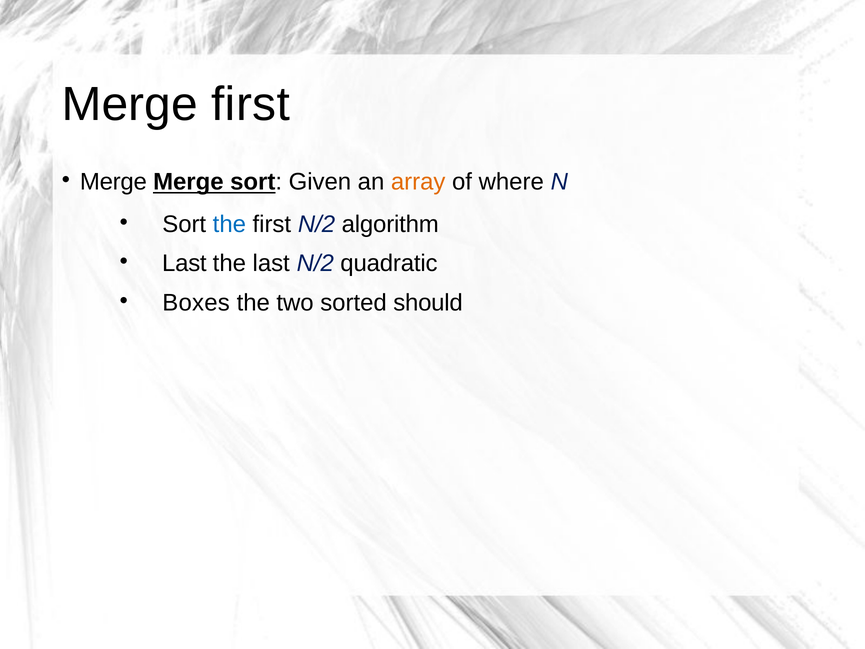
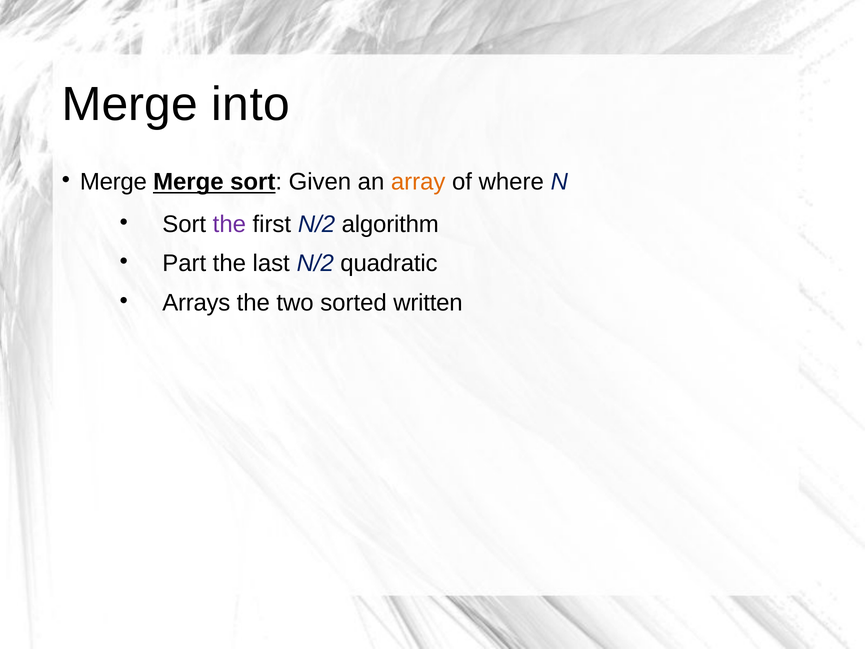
Merge first: first -> into (251, 104)
the colour: blue -> purple (229, 224)
Last: Last -> Part (184, 263)
Boxes: Boxes -> Arrays (196, 303)
should: should -> written (428, 303)
